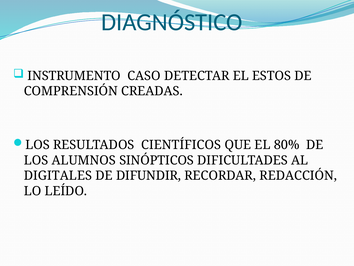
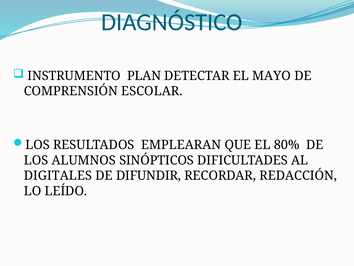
CASO: CASO -> PLAN (144, 76)
ESTOS: ESTOS -> MAYO (272, 76)
CREADAS: CREADAS -> ESCOLAR (152, 91)
CIENTÍFICOS: CIENTÍFICOS -> EMPLEARAN (181, 145)
